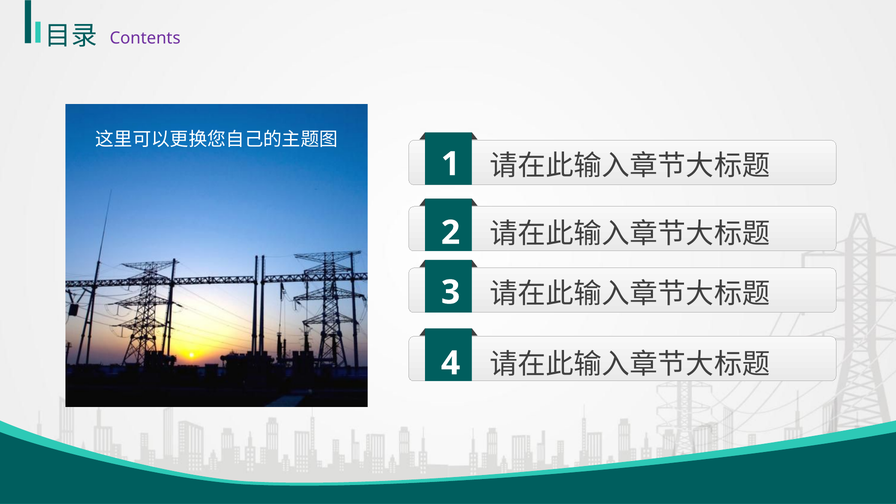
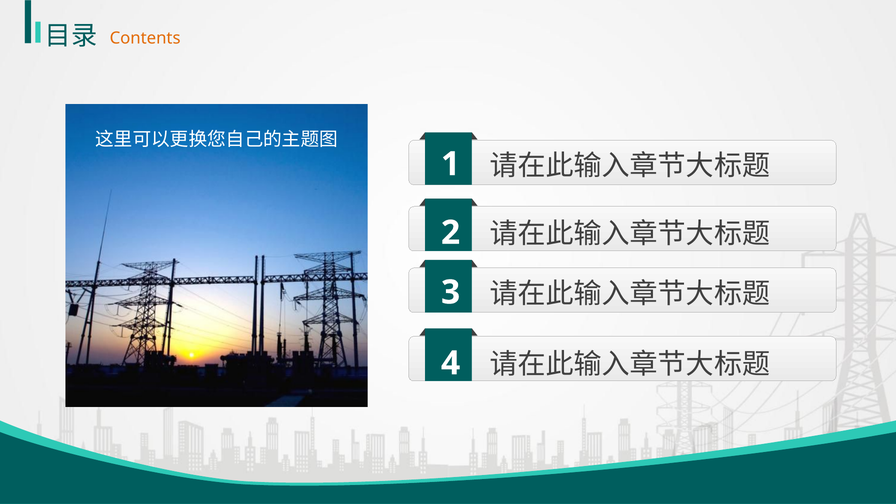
Contents colour: purple -> orange (145, 38)
